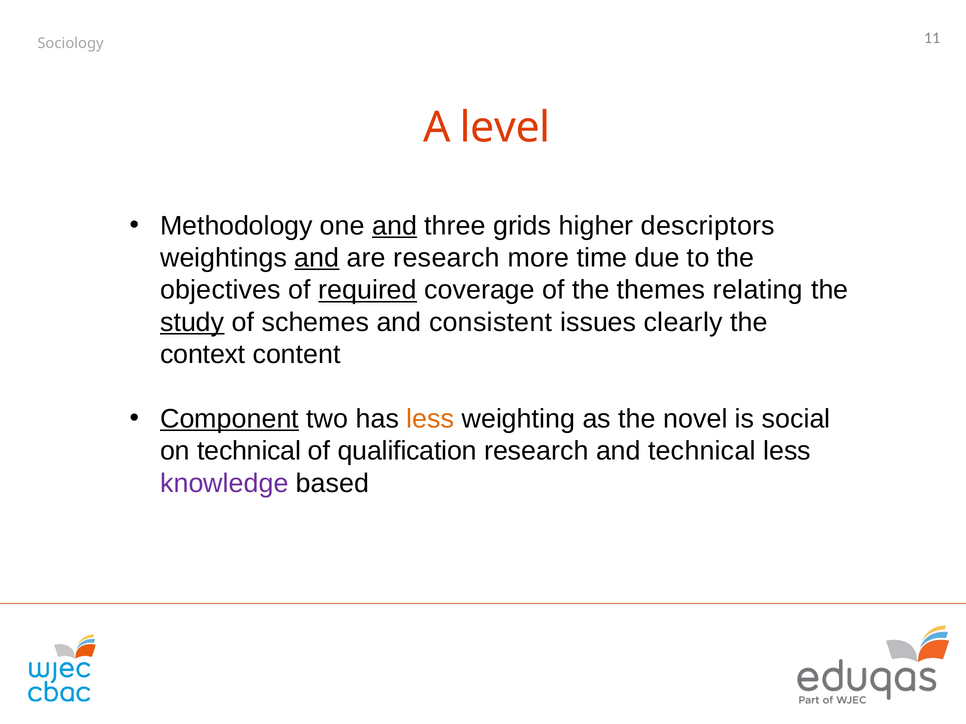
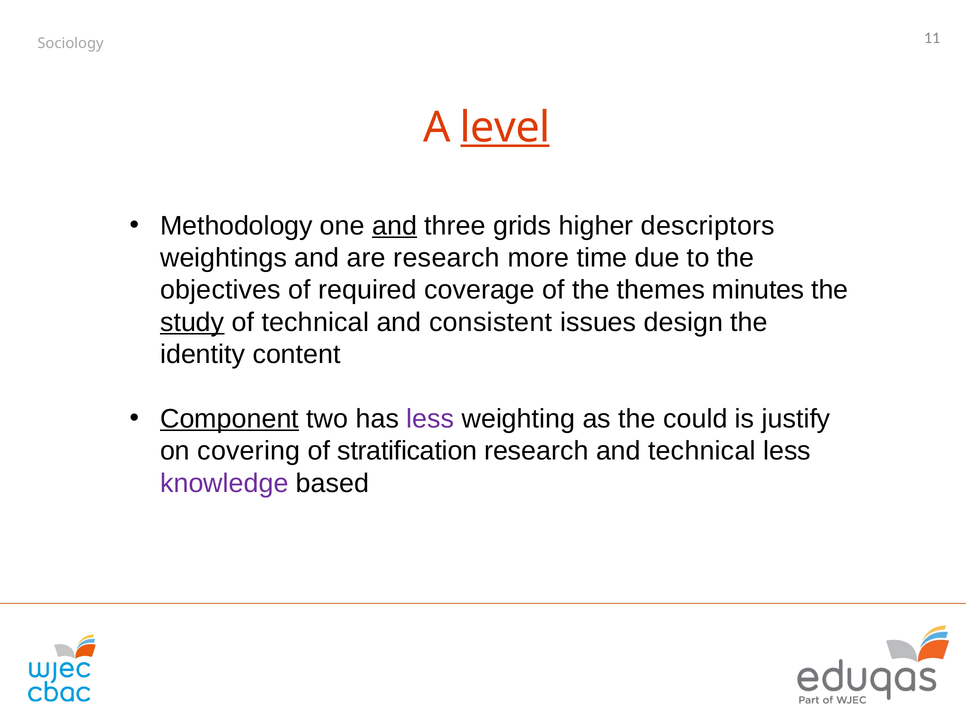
level underline: none -> present (505, 128)
and underline: present -> none (317, 258)
required underline: present -> none (368, 290)
relating: relating -> minutes (758, 290)
of schemes: schemes -> technical (315, 322)
clearly: clearly -> design (683, 322)
context: context -> identity (203, 355)
less colour: orange -> purple (430, 419)
novel: novel -> could (695, 419)
social: social -> justify (796, 419)
on technical: technical -> covering (249, 451)
qualification: qualification -> stratification (407, 451)
